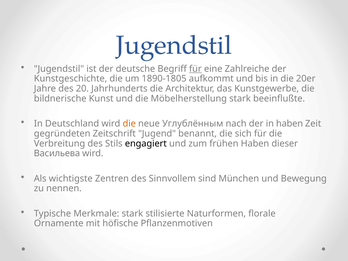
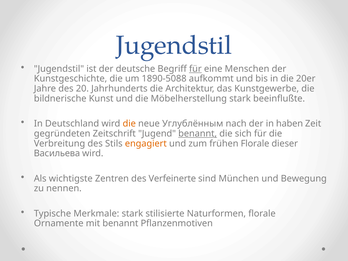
Zahlreiche: Zahlreiche -> Menschen (247, 69)
1890-1805: 1890-1805 -> 1890-5088 (164, 79)
benannt underline: none -> present (198, 134)
engagiert colour: black -> orange (146, 143)
frühen Haben: Haben -> Florale (255, 143)
Sinnvollem: Sinnvollem -> Verfeinerte (172, 179)
mit höfische: höfische -> benannt (120, 223)
